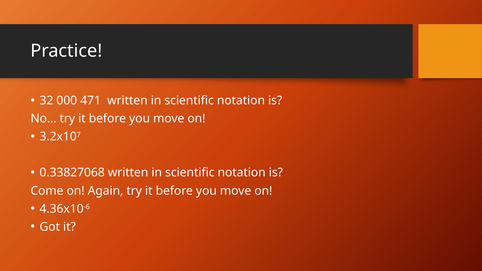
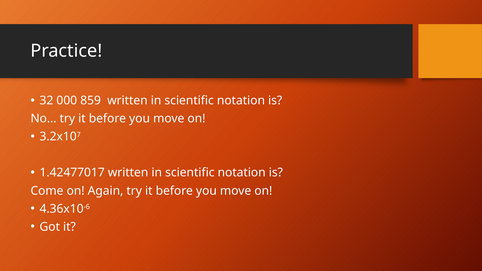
471: 471 -> 859 (91, 101)
0.33827068: 0.33827068 -> 1.42477017 (72, 173)
